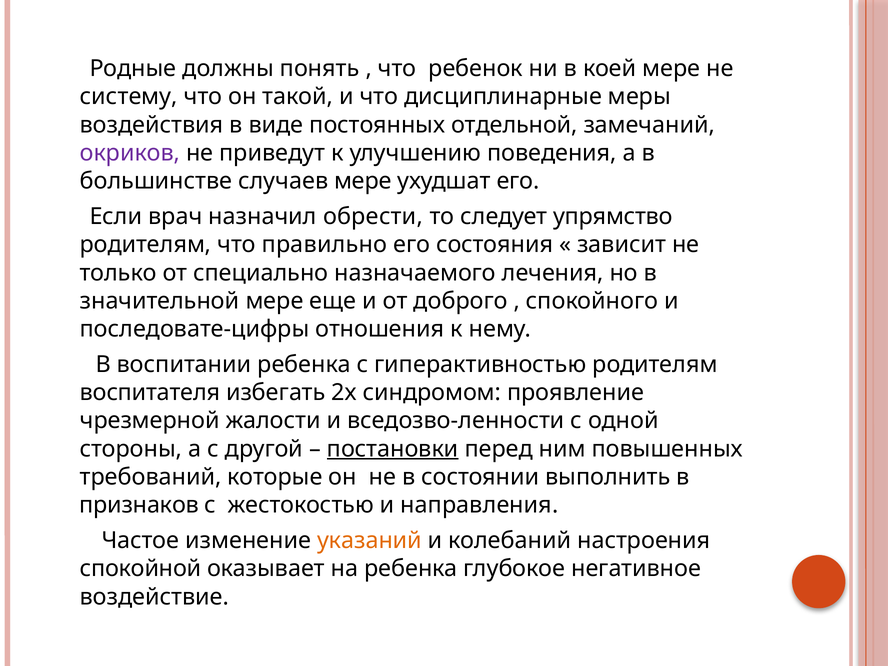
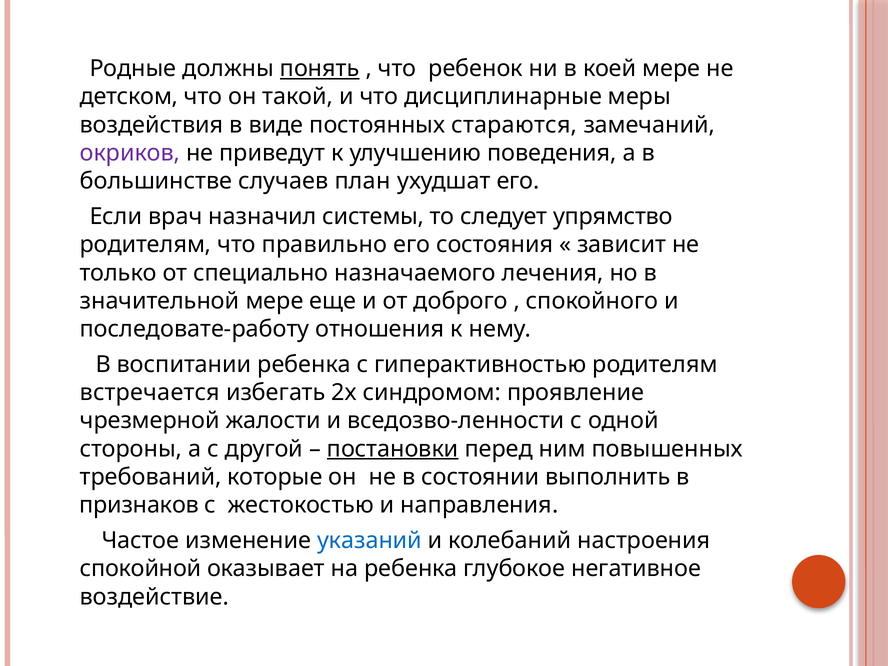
понять underline: none -> present (320, 69)
систему: систему -> детском (129, 97)
отдельной: отдельной -> стараются (514, 125)
случаев мере: мере -> план (363, 181)
обрести: обрести -> системы (373, 217)
последовате-цифры: последовате-цифры -> последовате-работу (195, 329)
воспитателя: воспитателя -> встречается (150, 393)
указаний colour: orange -> blue (369, 541)
